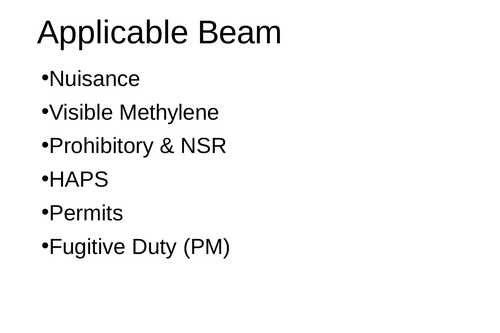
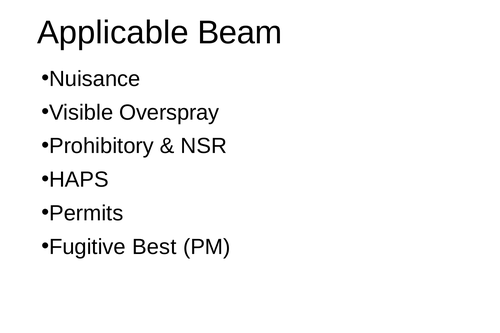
Methylene: Methylene -> Overspray (169, 112)
Duty: Duty -> Best (154, 247)
